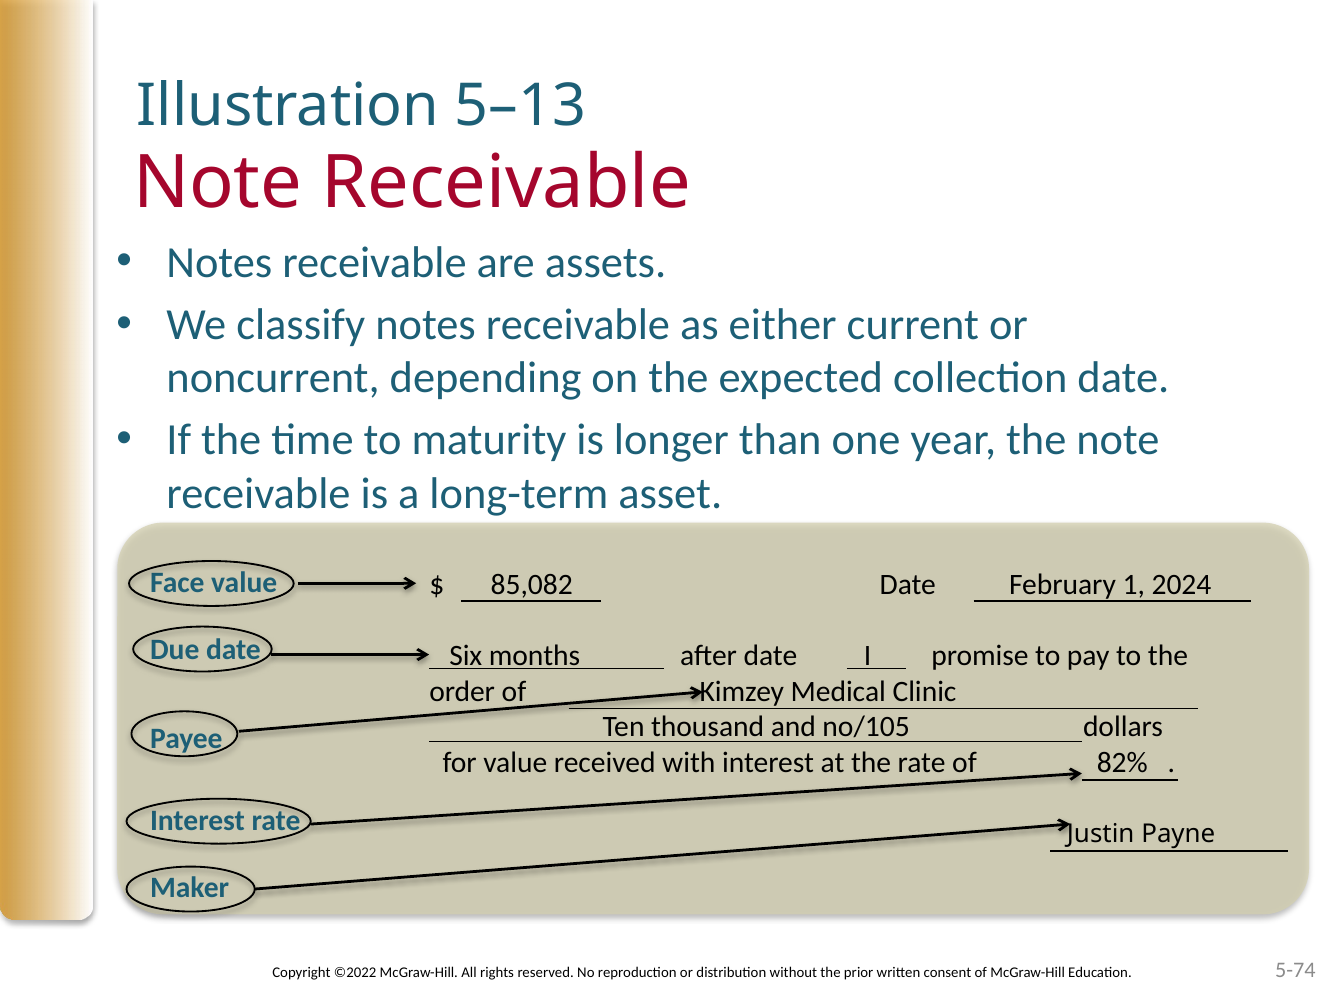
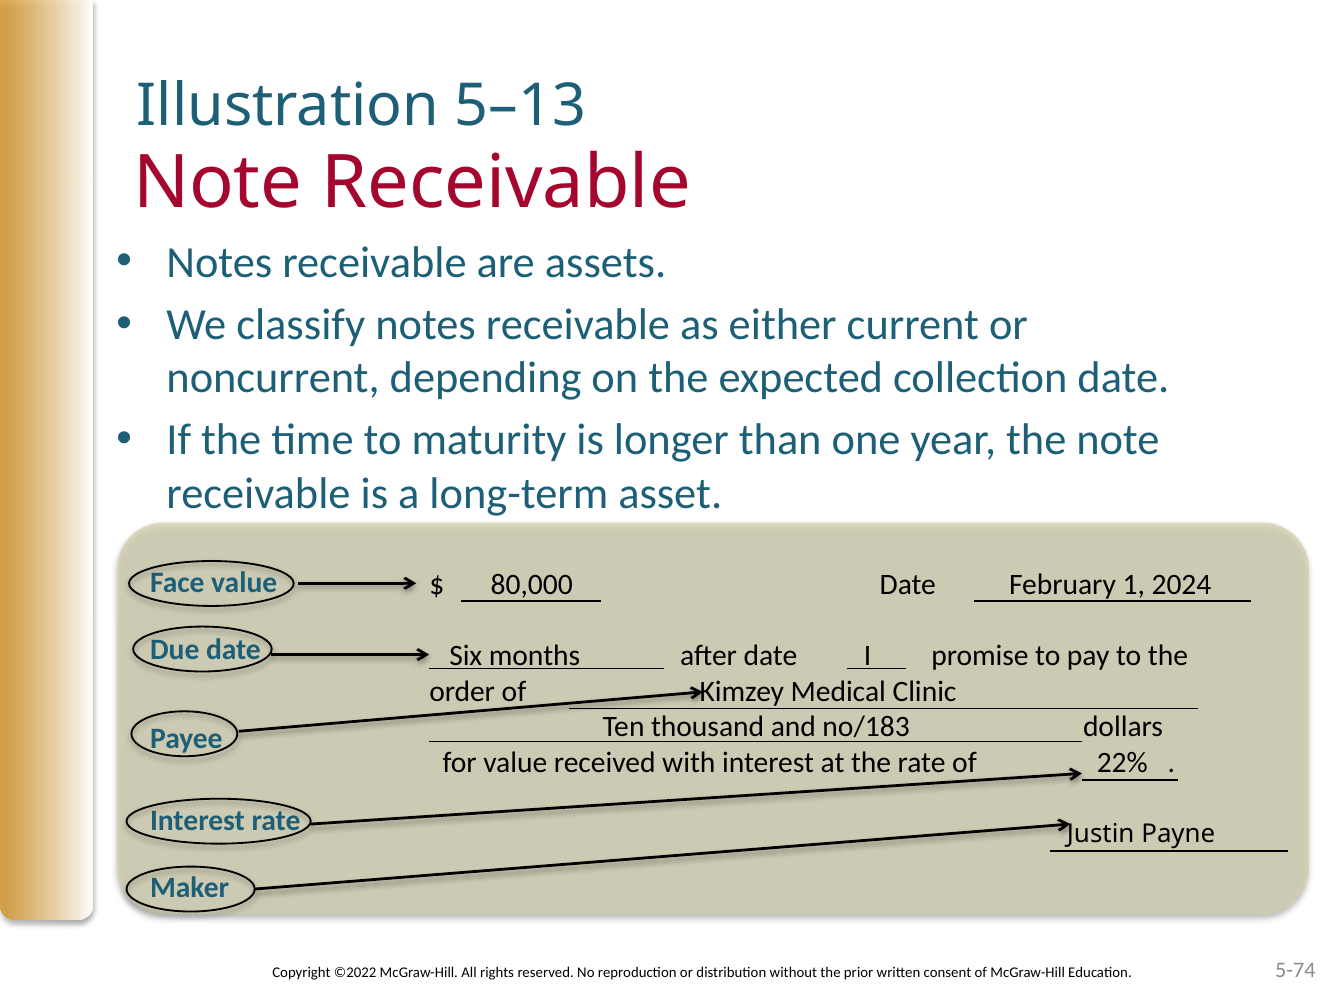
85,082: 85,082 -> 80,000 (532, 585)
no/105: no/105 -> no/183 (866, 727)
82%: 82% -> 22% (1122, 763)
